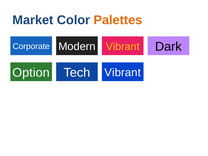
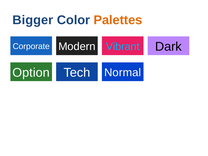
Market: Market -> Bigger (33, 20)
Vibrant colour: yellow -> light blue (123, 46)
Tech Vibrant: Vibrant -> Normal (123, 73)
